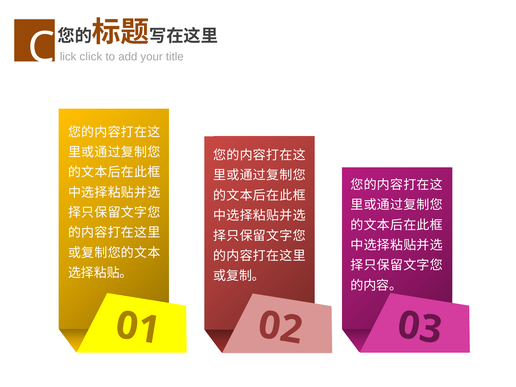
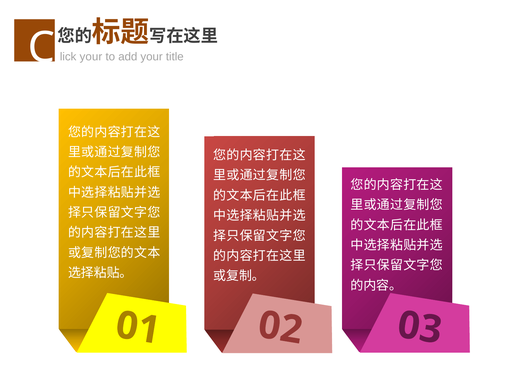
lick click: click -> your (91, 57)
